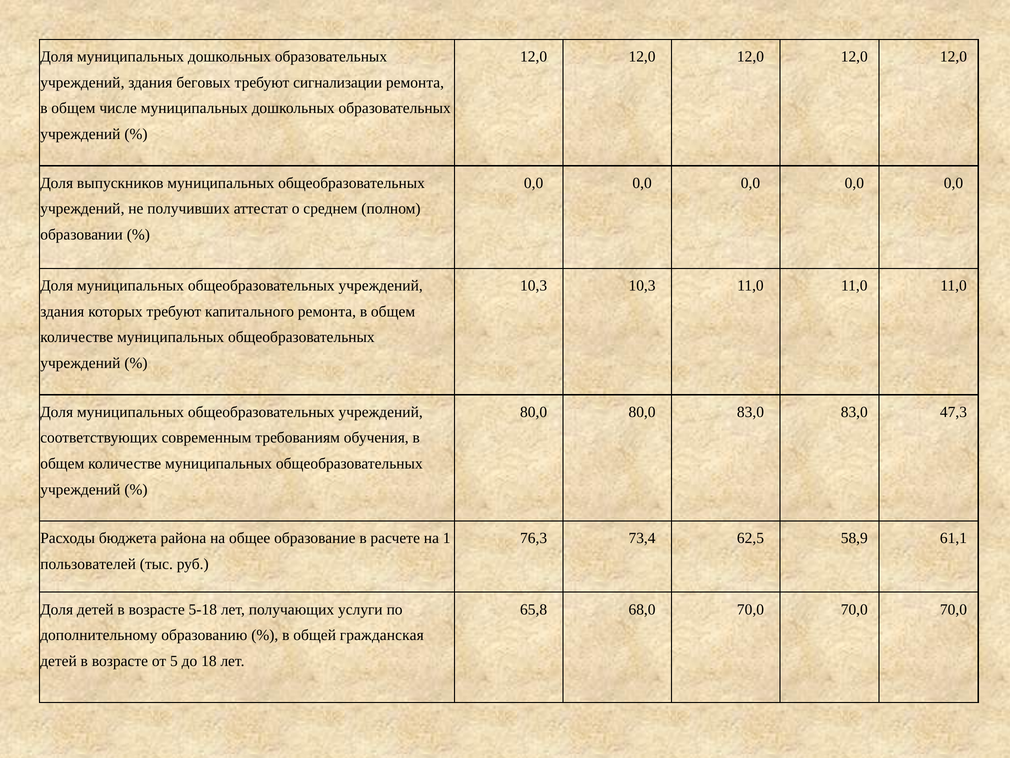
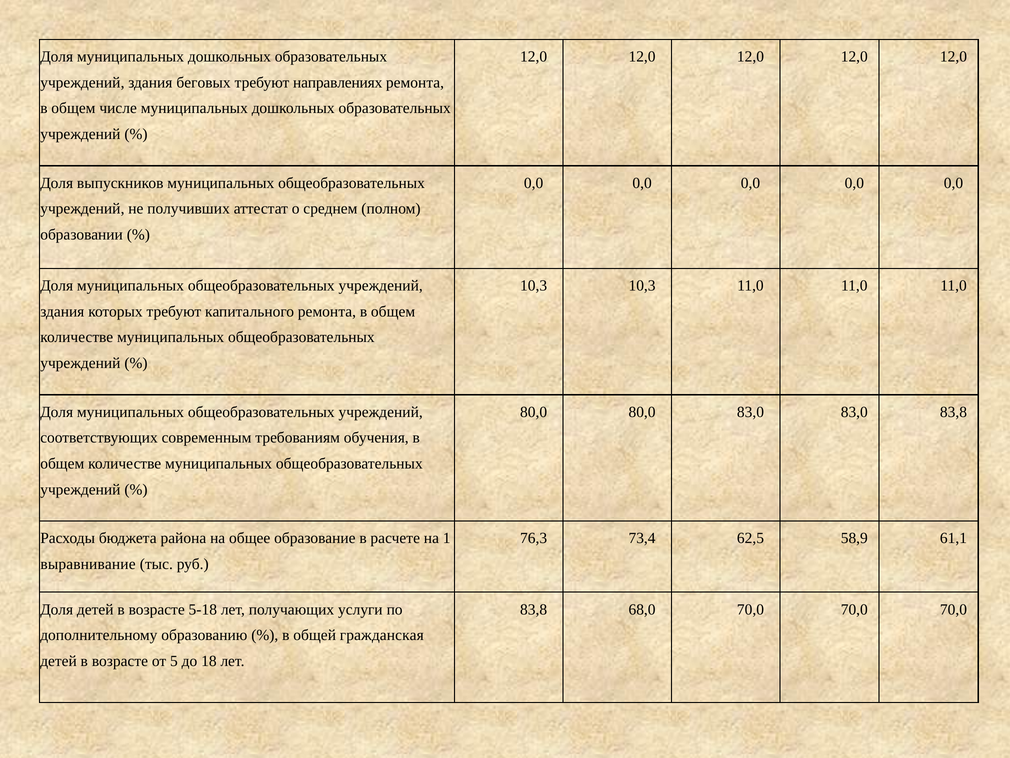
сигнализации: сигнализации -> направлениях (338, 83)
83,0 47,3: 47,3 -> 83,8 (953, 412)
пользователей: пользователей -> выравнивание (88, 564)
65,8: 65,8 -> 83,8 (534, 609)
